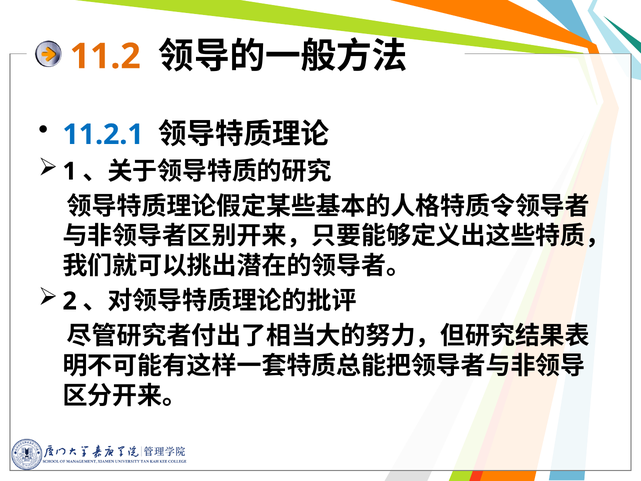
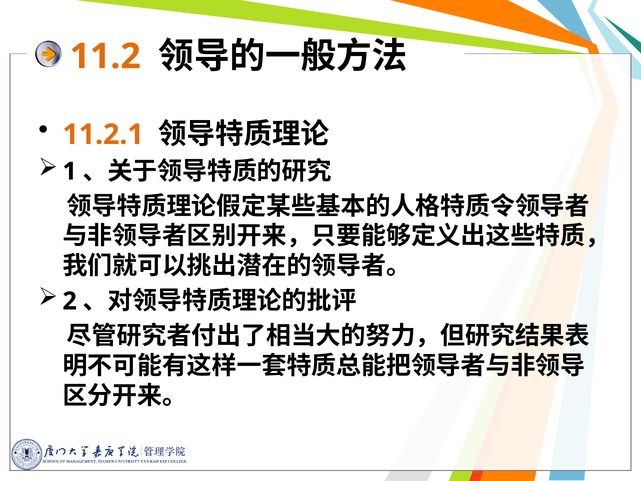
11.2.1 colour: blue -> orange (103, 134)
